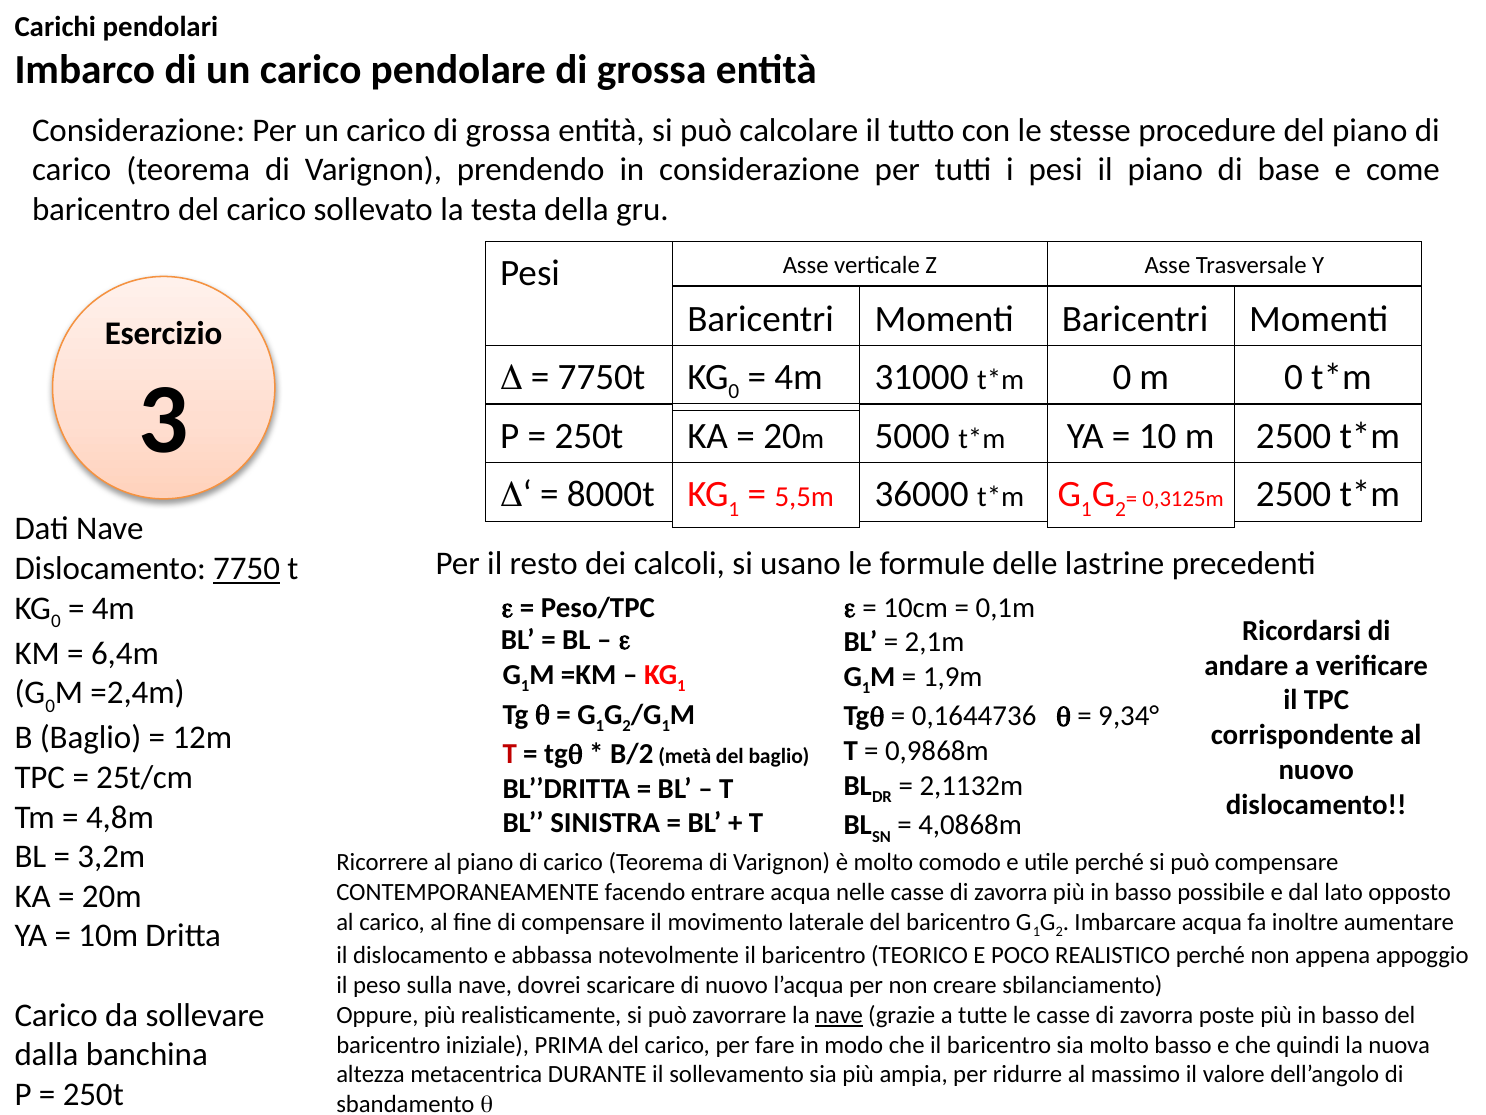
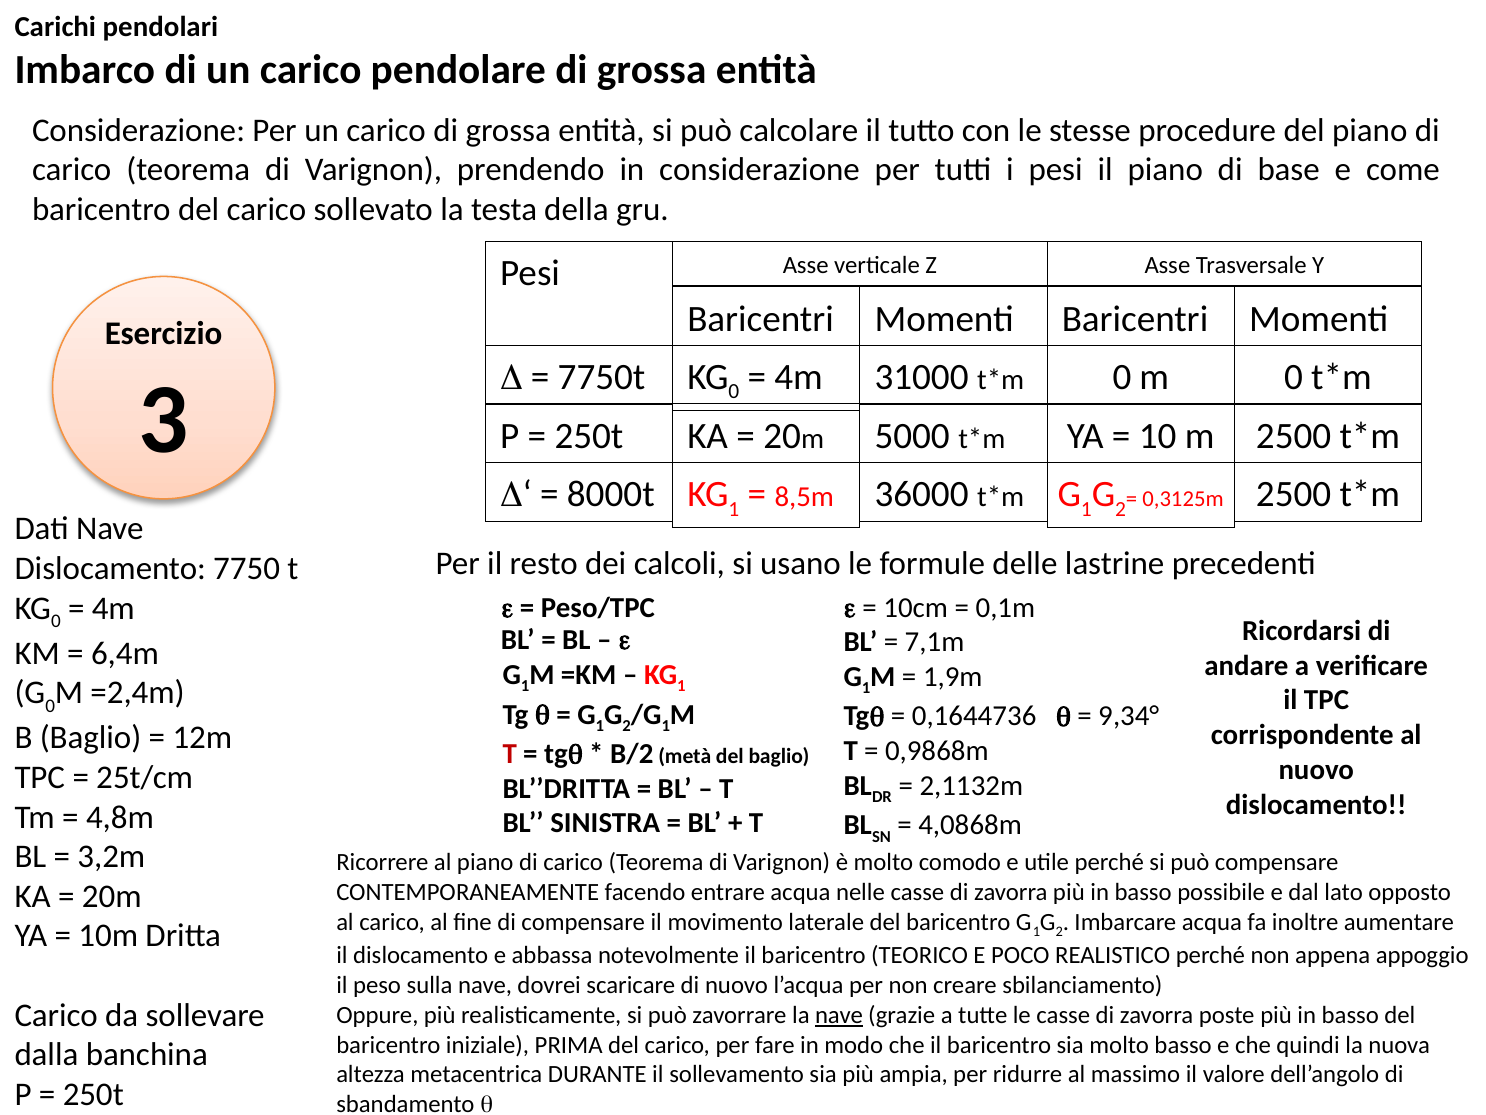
5,5m: 5,5m -> 8,5m (804, 497)
7750 underline: present -> none (247, 568)
2,1m: 2,1m -> 7,1m (935, 642)
